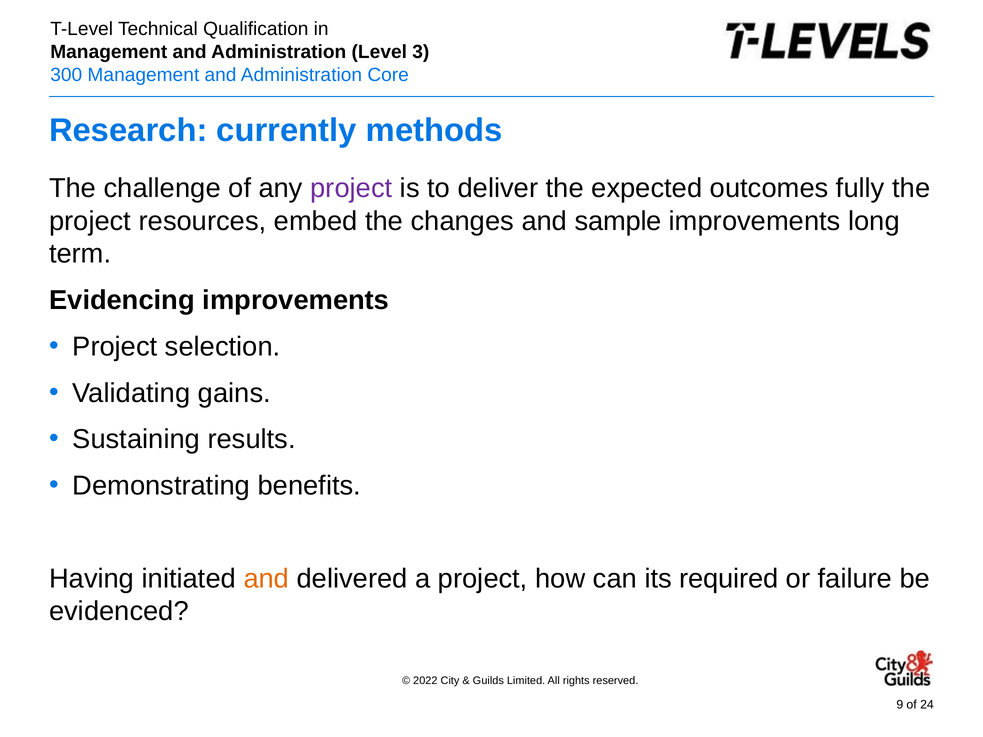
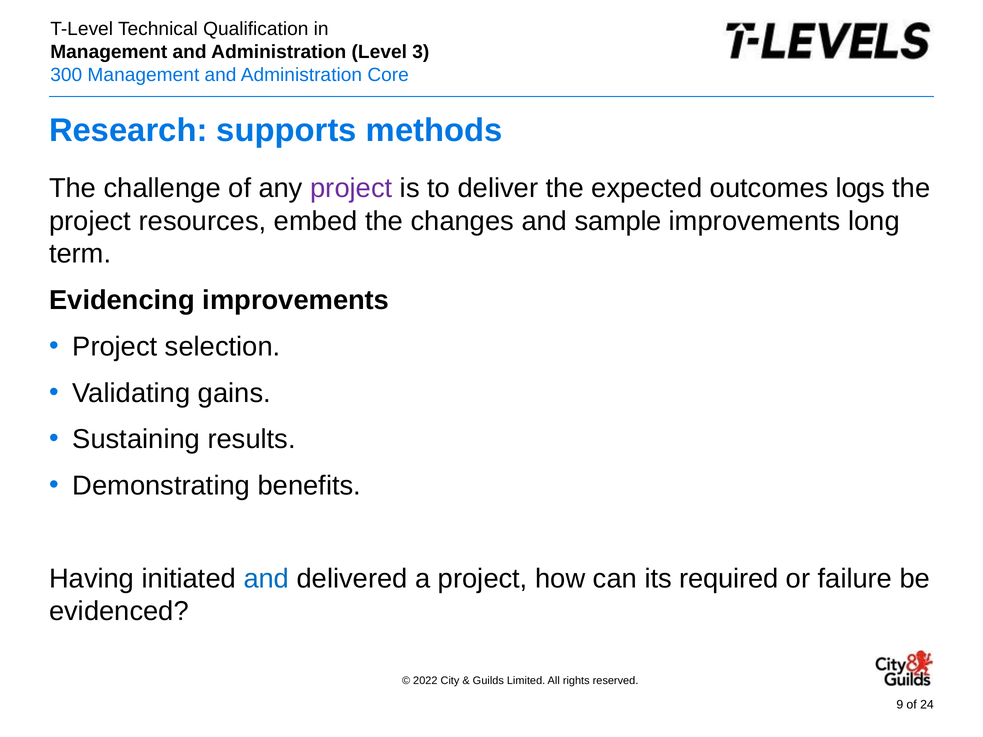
currently: currently -> supports (287, 130)
fully: fully -> logs (860, 188)
and colour: orange -> blue (266, 579)
